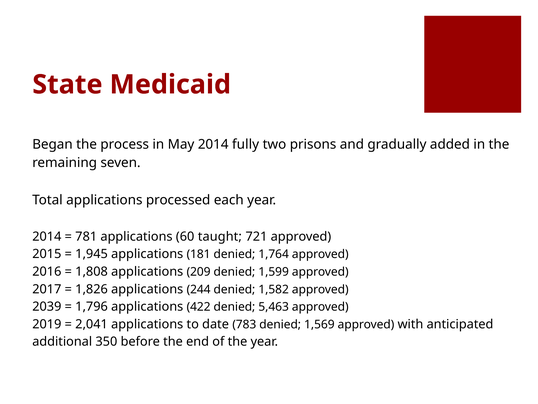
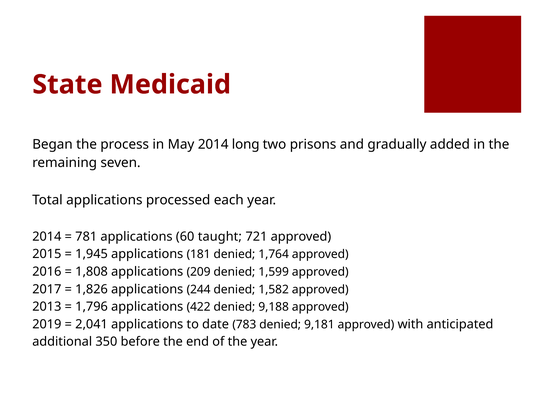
fully: fully -> long (246, 144)
2039: 2039 -> 2013 (47, 306)
5,463: 5,463 -> 9,188 (274, 307)
1,569: 1,569 -> 9,181 (319, 324)
